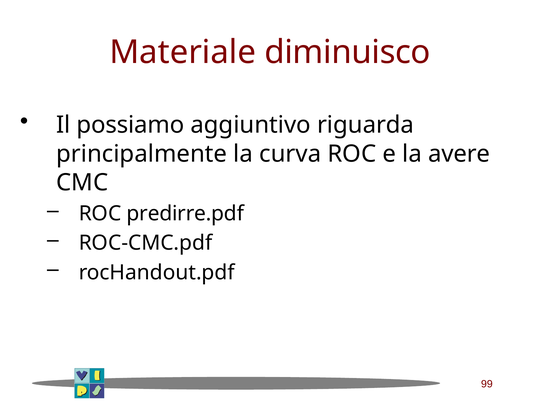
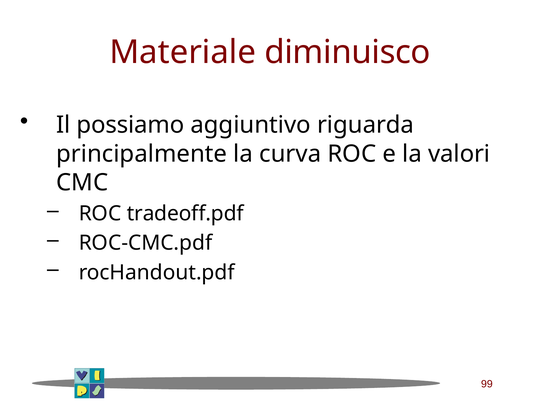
avere: avere -> valori (459, 154)
predirre.pdf: predirre.pdf -> tradeoff.pdf (185, 214)
